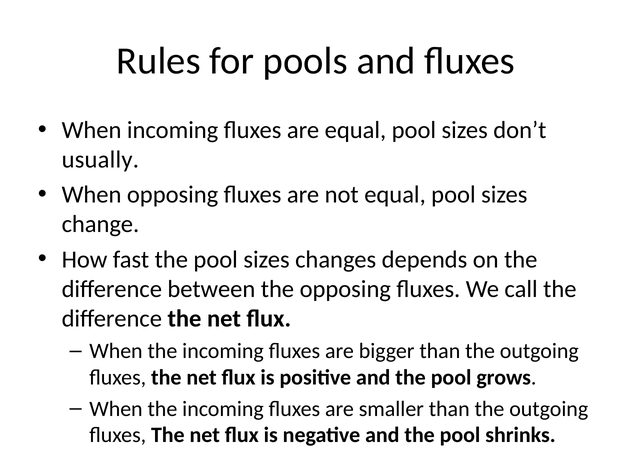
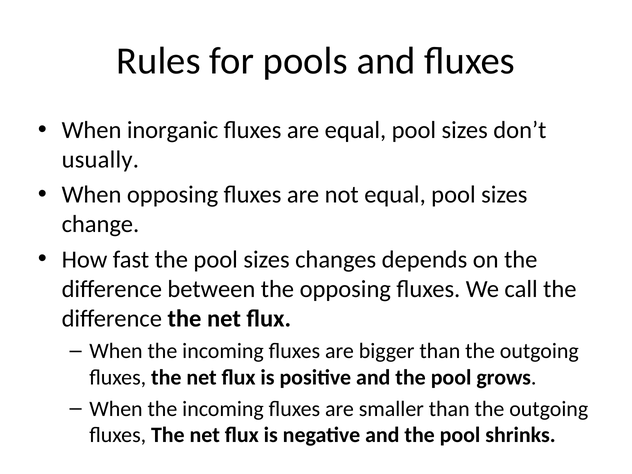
When incoming: incoming -> inorganic (173, 130)
